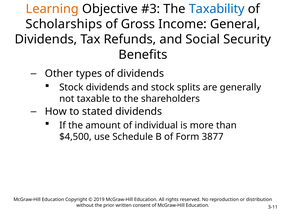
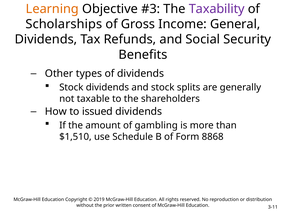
Taxability colour: blue -> purple (217, 9)
stated: stated -> issued (97, 112)
individual: individual -> gambling (156, 126)
$4,500: $4,500 -> $1,510 (75, 137)
3877: 3877 -> 8868 (213, 137)
